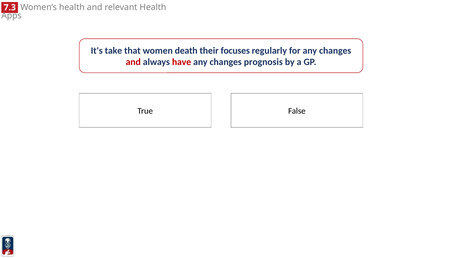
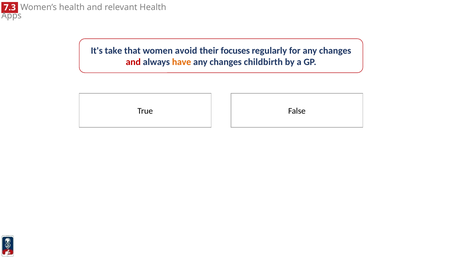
death: death -> avoid (186, 51)
have colour: red -> orange (182, 62)
prognosis: prognosis -> childbirth (263, 62)
